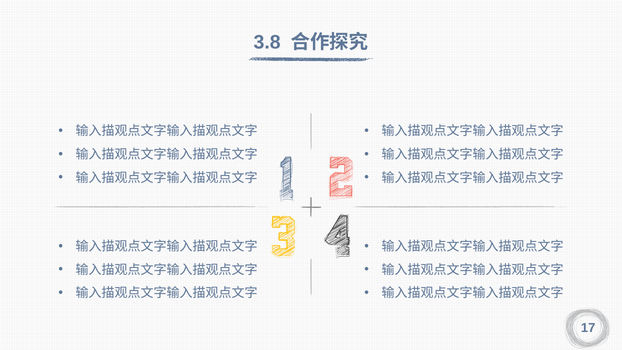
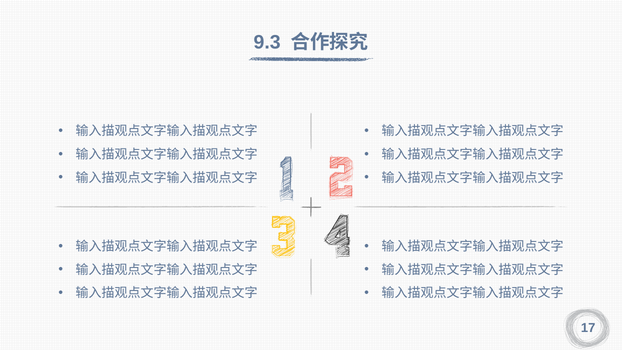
3.8: 3.8 -> 9.3 (267, 43)
